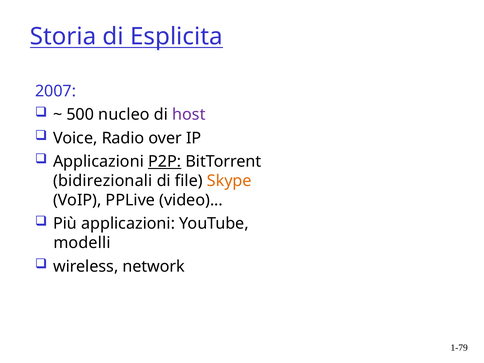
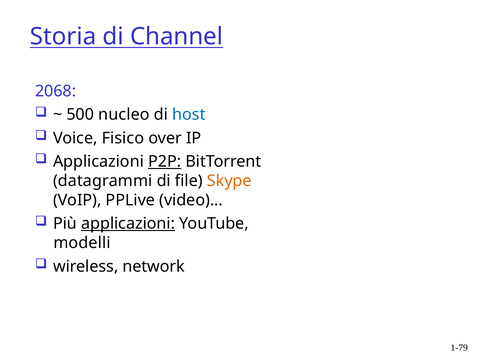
Esplicita: Esplicita -> Channel (177, 36)
2007: 2007 -> 2068 (56, 91)
host colour: purple -> blue (189, 115)
Radio: Radio -> Fisico (123, 138)
bidirezionali: bidirezionali -> datagrammi (103, 181)
applicazioni underline: none -> present (128, 224)
